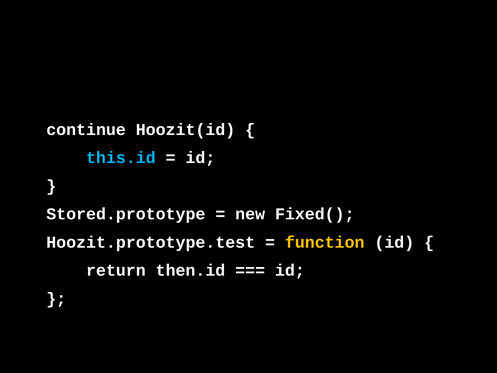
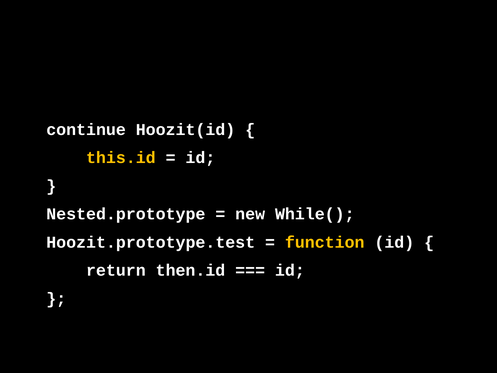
this.id colour: light blue -> yellow (121, 158)
Stored.prototype: Stored.prototype -> Nested.prototype (126, 214)
Fixed(: Fixed( -> While( (315, 214)
